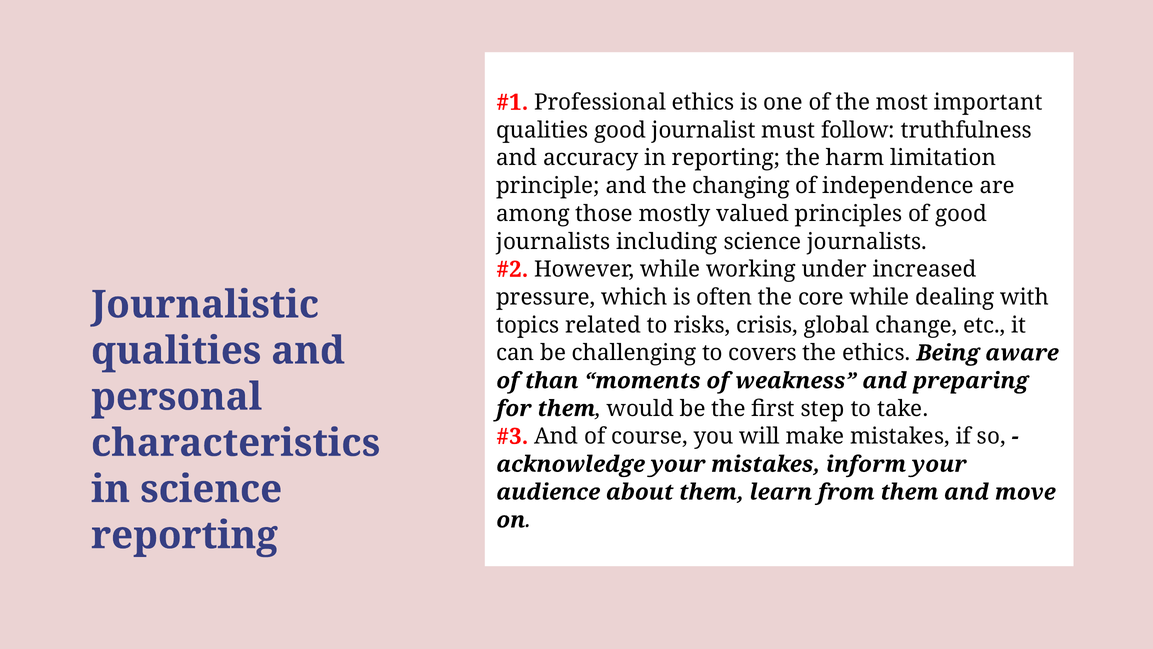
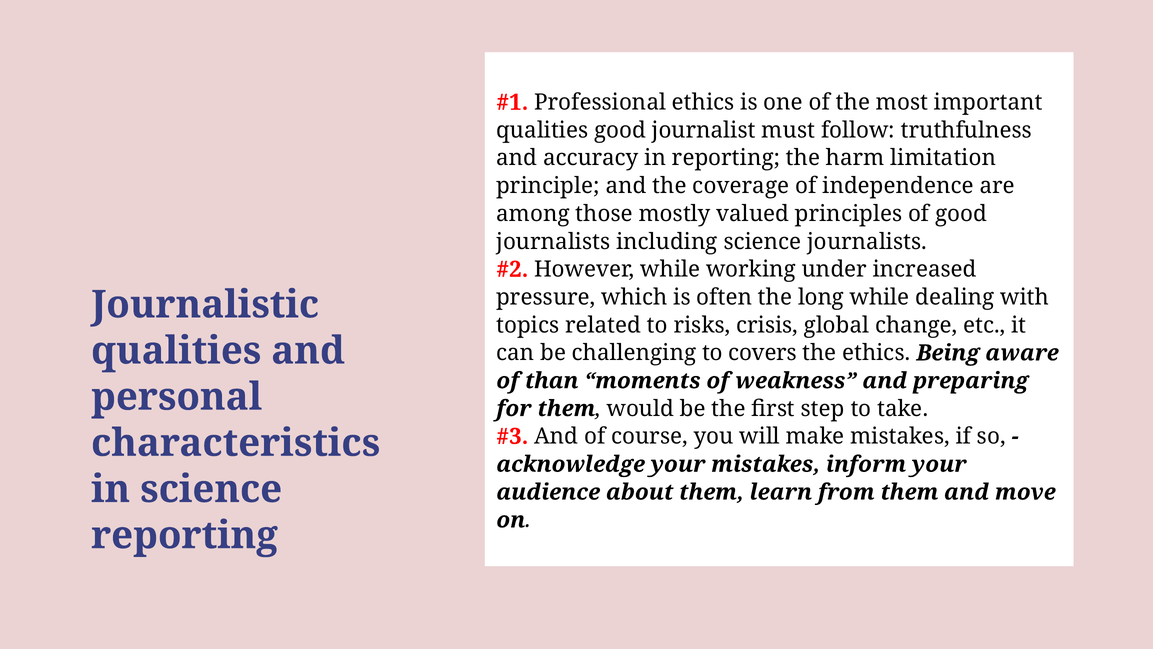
changing: changing -> coverage (741, 186)
core: core -> long (821, 297)
